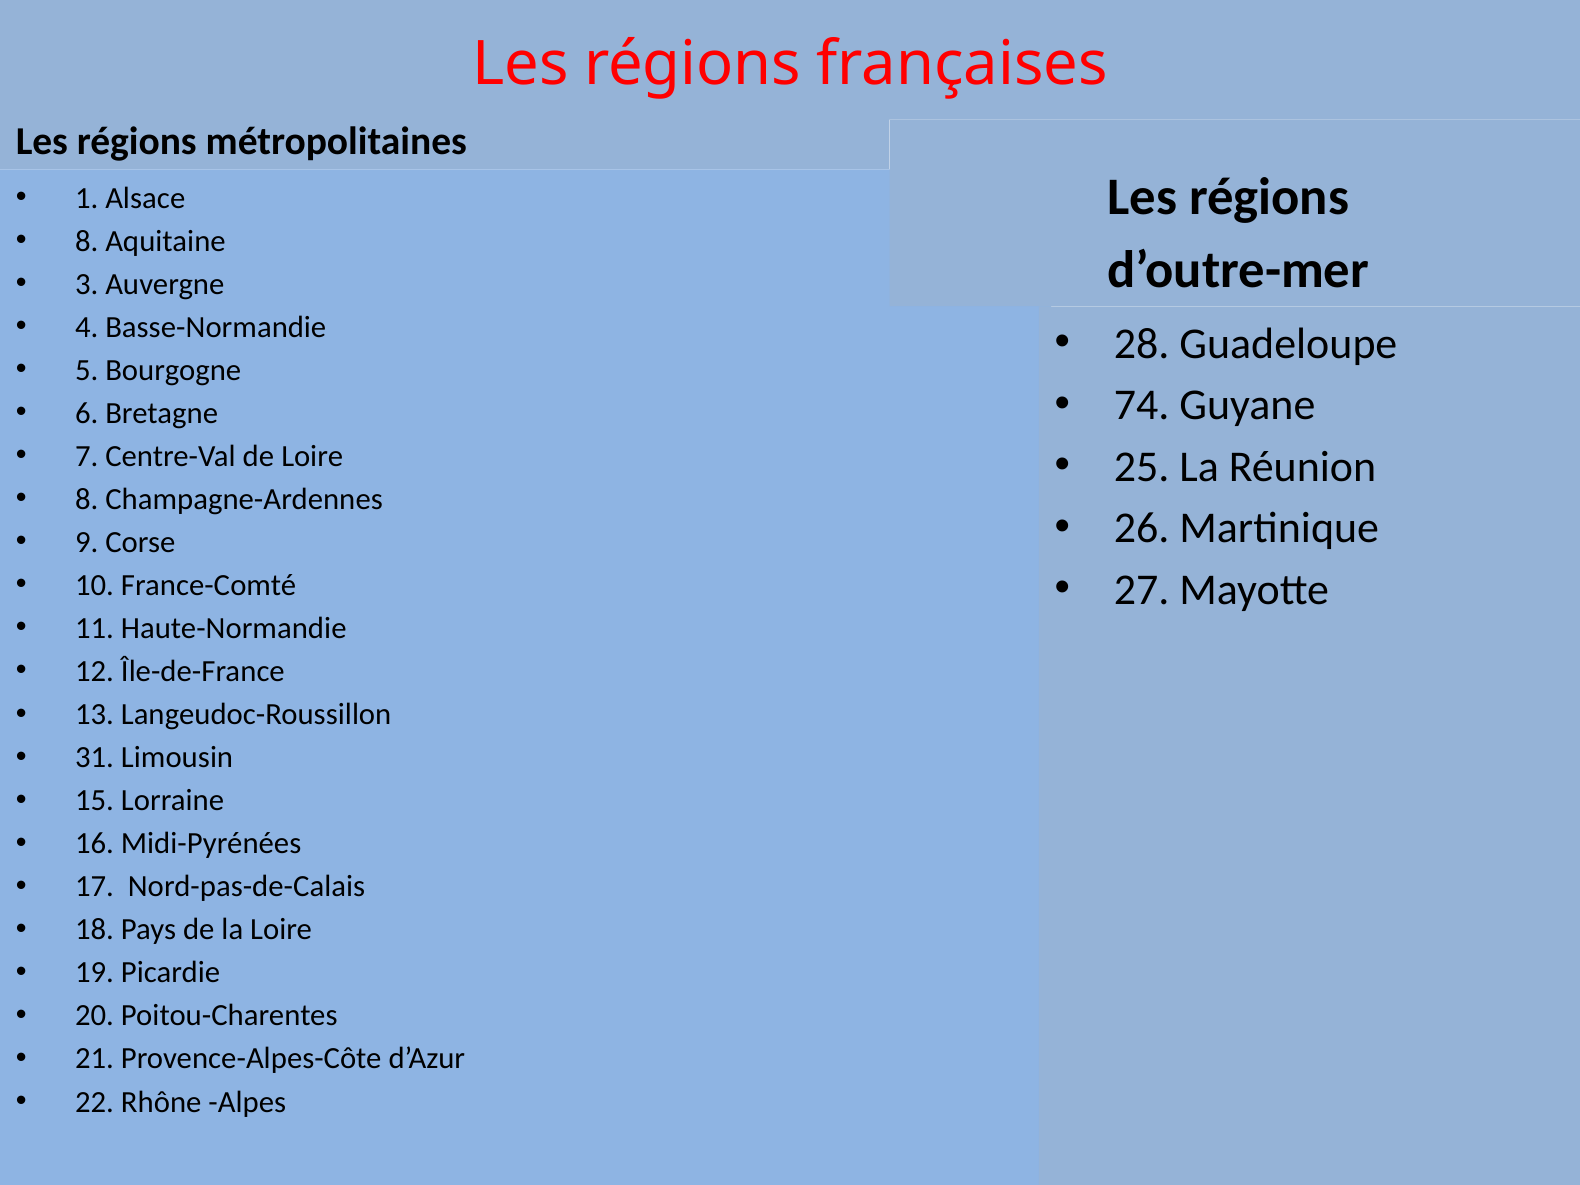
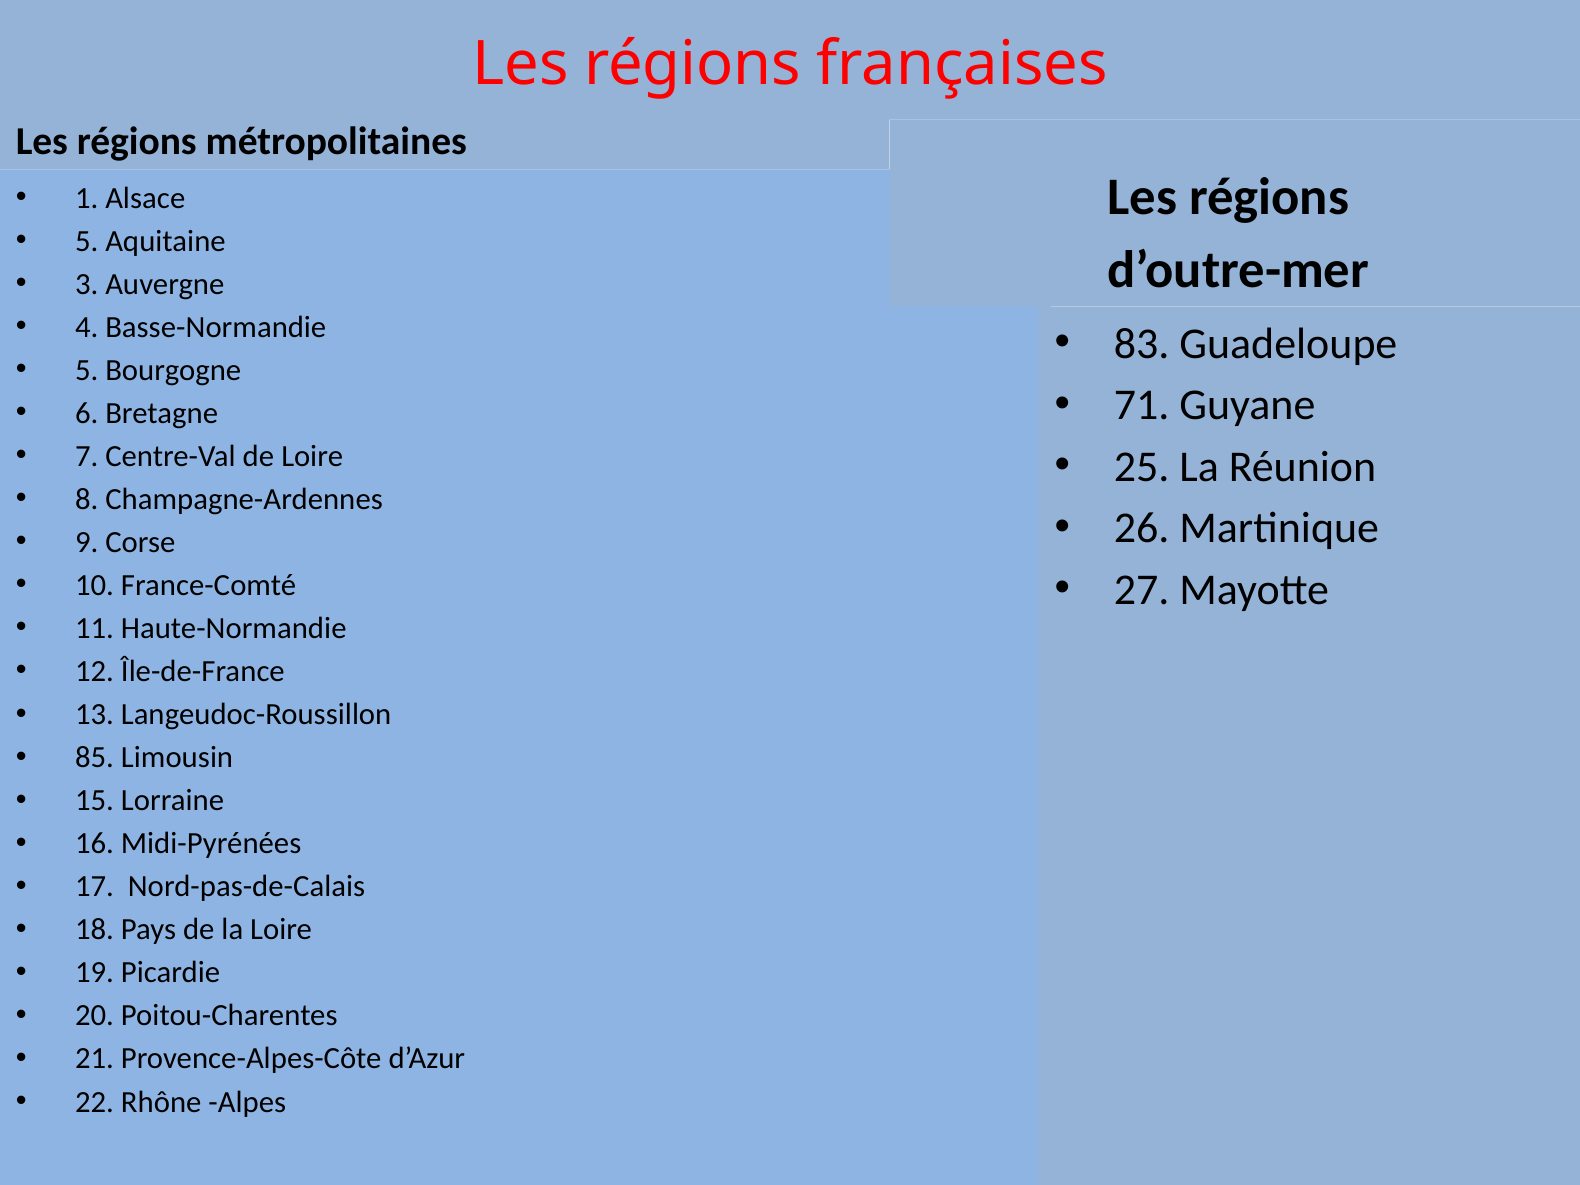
8: 8 -> 5 (87, 241)
28: 28 -> 83 (1142, 344)
74: 74 -> 71 (1142, 405)
31: 31 -> 85 (95, 758)
